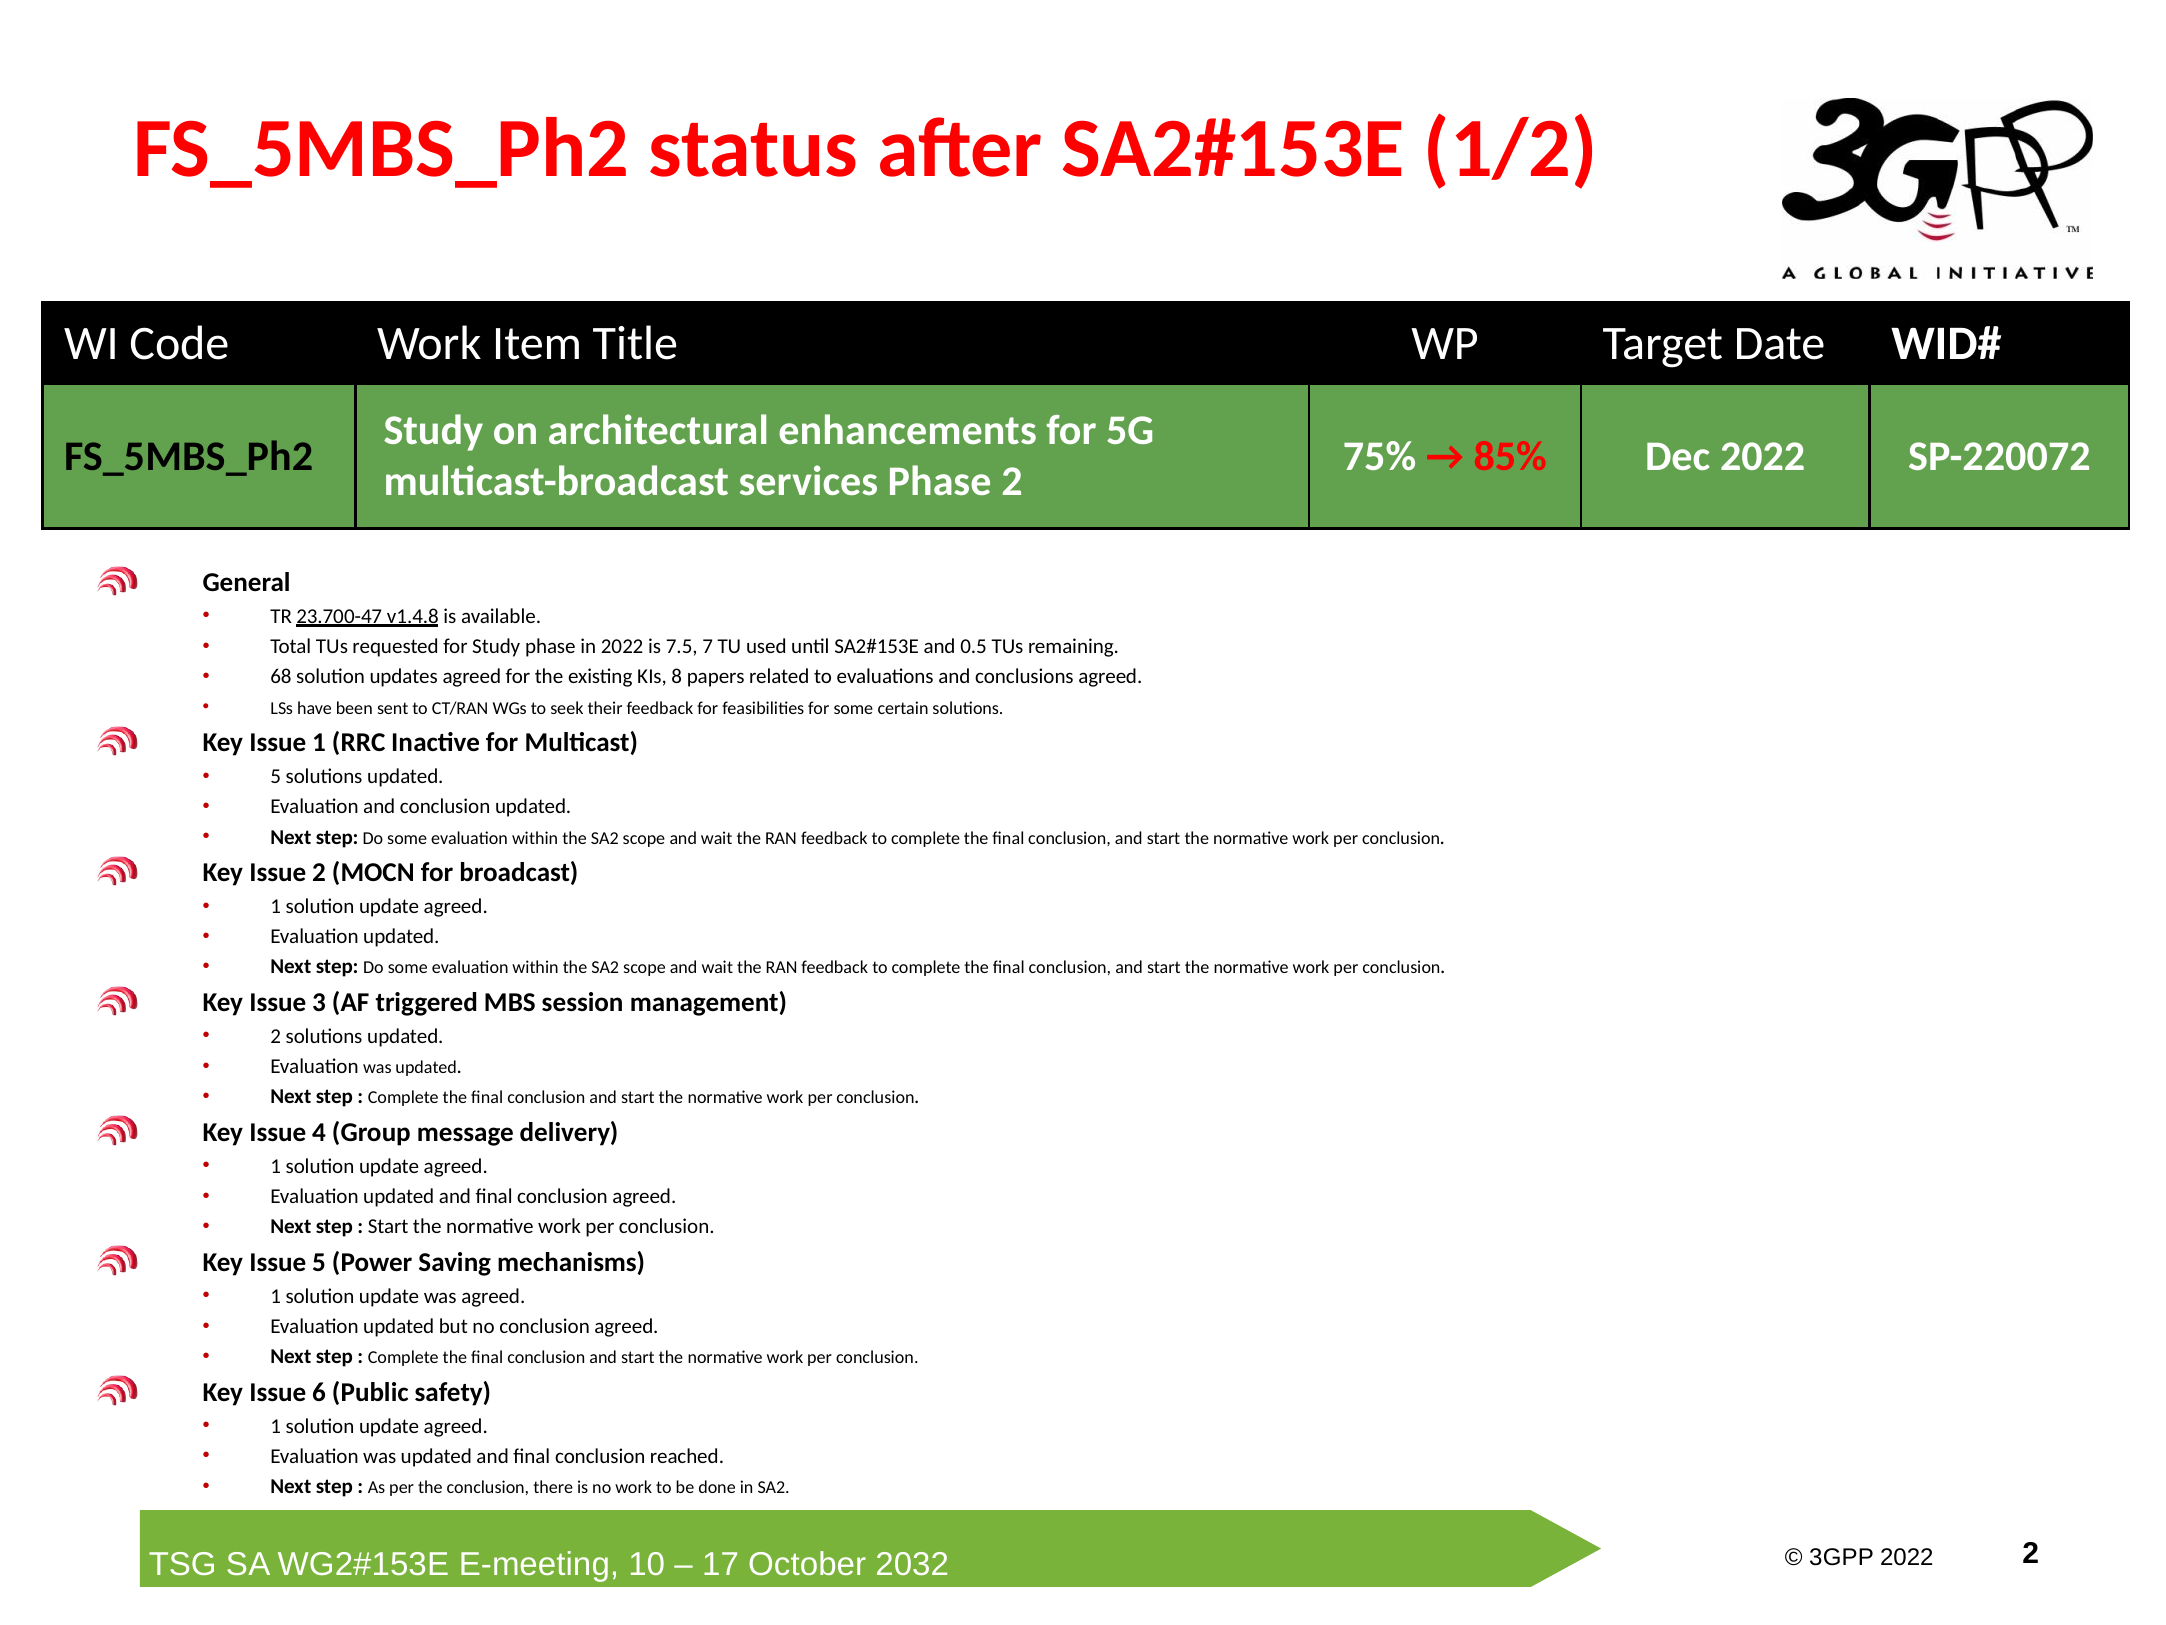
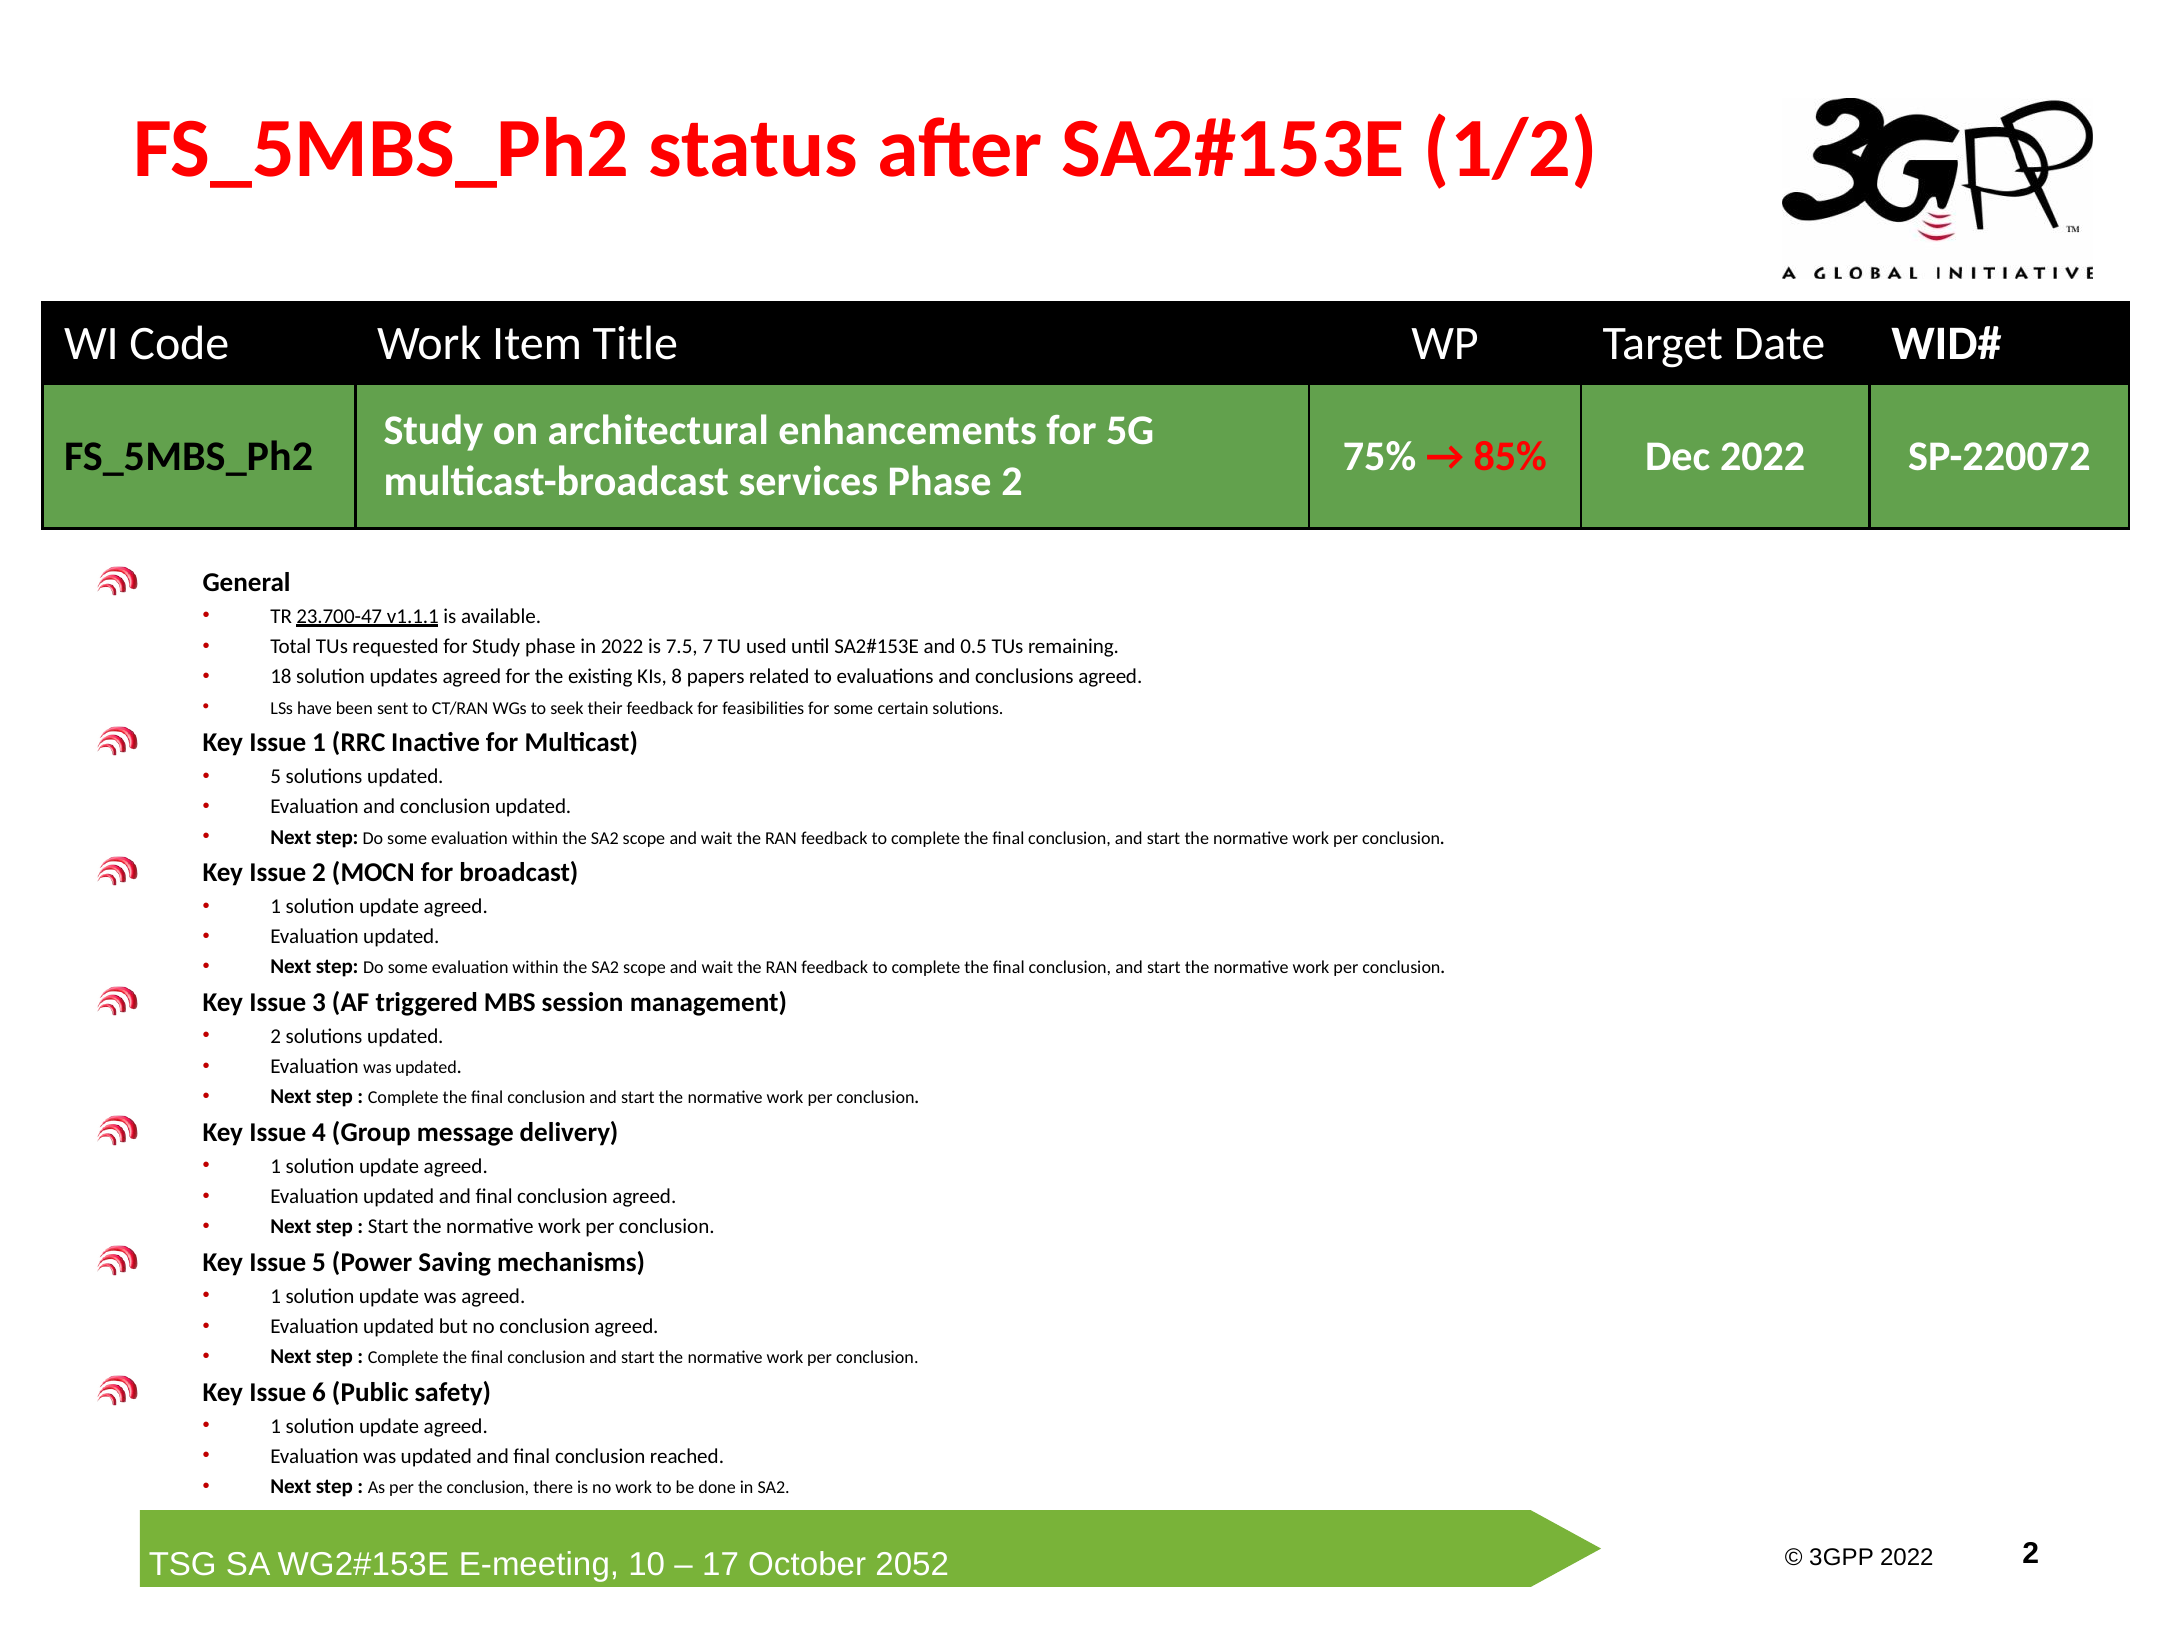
v1.4.8: v1.4.8 -> v1.1.1 (413, 616)
68: 68 -> 18 (281, 677)
2032: 2032 -> 2052 (912, 1564)
